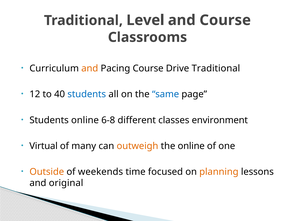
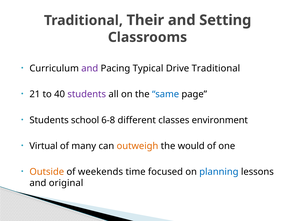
Level: Level -> Their (145, 20)
and Course: Course -> Setting (225, 20)
and colour: orange -> purple (90, 68)
Pacing Course: Course -> Typical (148, 68)
12: 12 -> 21 (35, 94)
students colour: blue -> purple (87, 94)
Students online: online -> school (85, 120)
the online: online -> would (191, 146)
planning colour: orange -> blue (219, 172)
